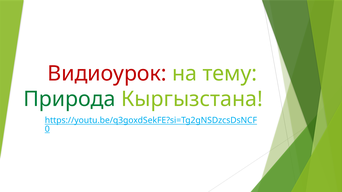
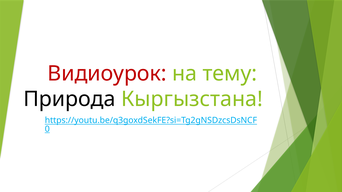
Природа colour: green -> black (69, 99)
